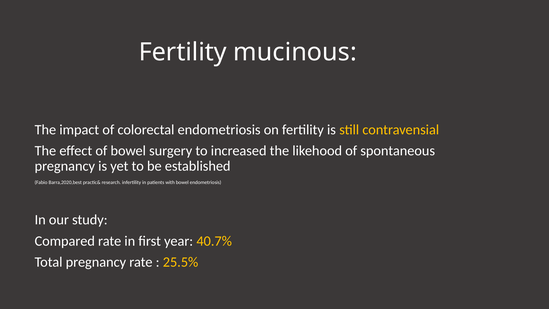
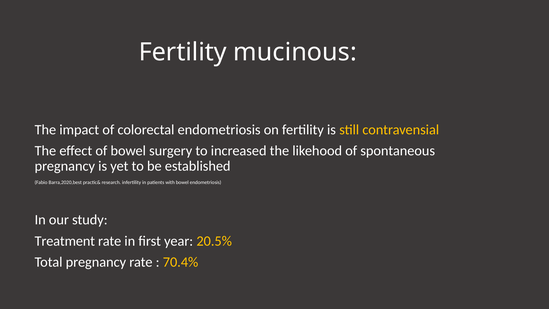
Compared: Compared -> Treatment (65, 241)
40.7%: 40.7% -> 20.5% (214, 241)
25.5%: 25.5% -> 70.4% (181, 262)
